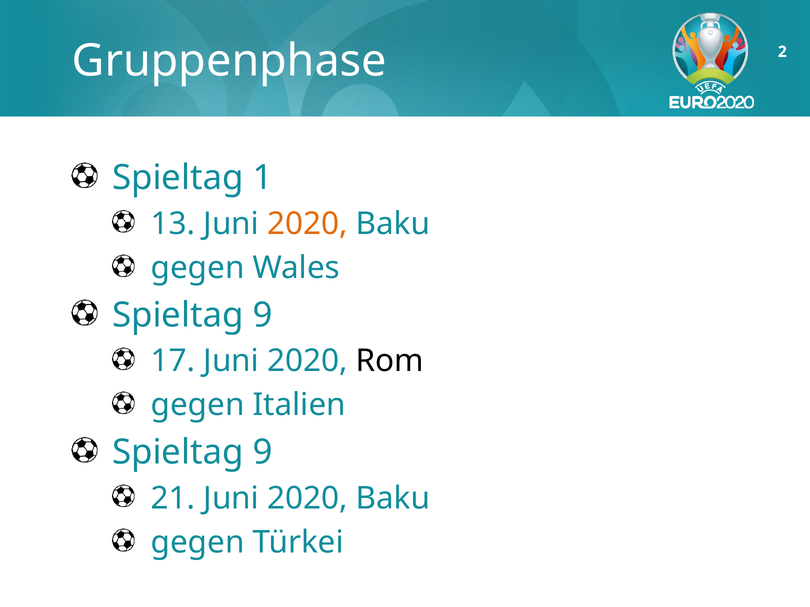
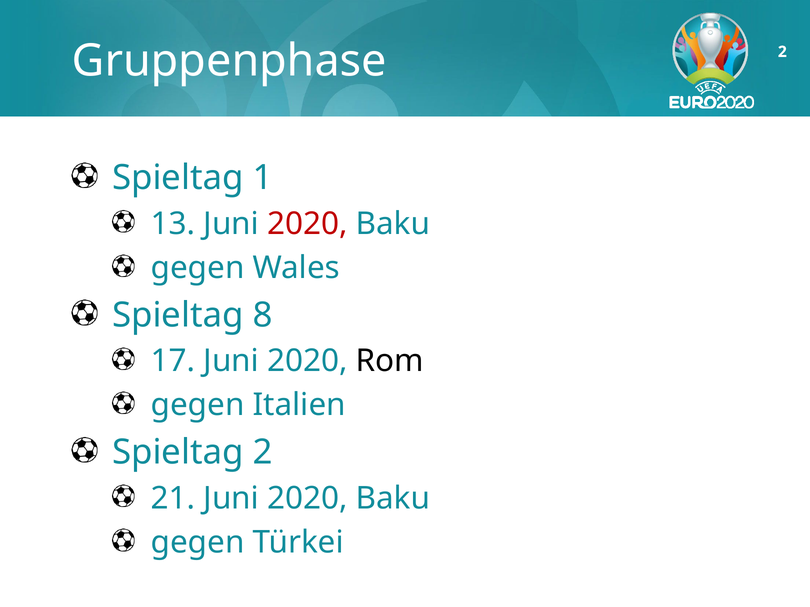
2020 colour: orange -> red (307, 224)
9: 9 -> 8 (263, 315)
9: 9 -> 2 (263, 453)
